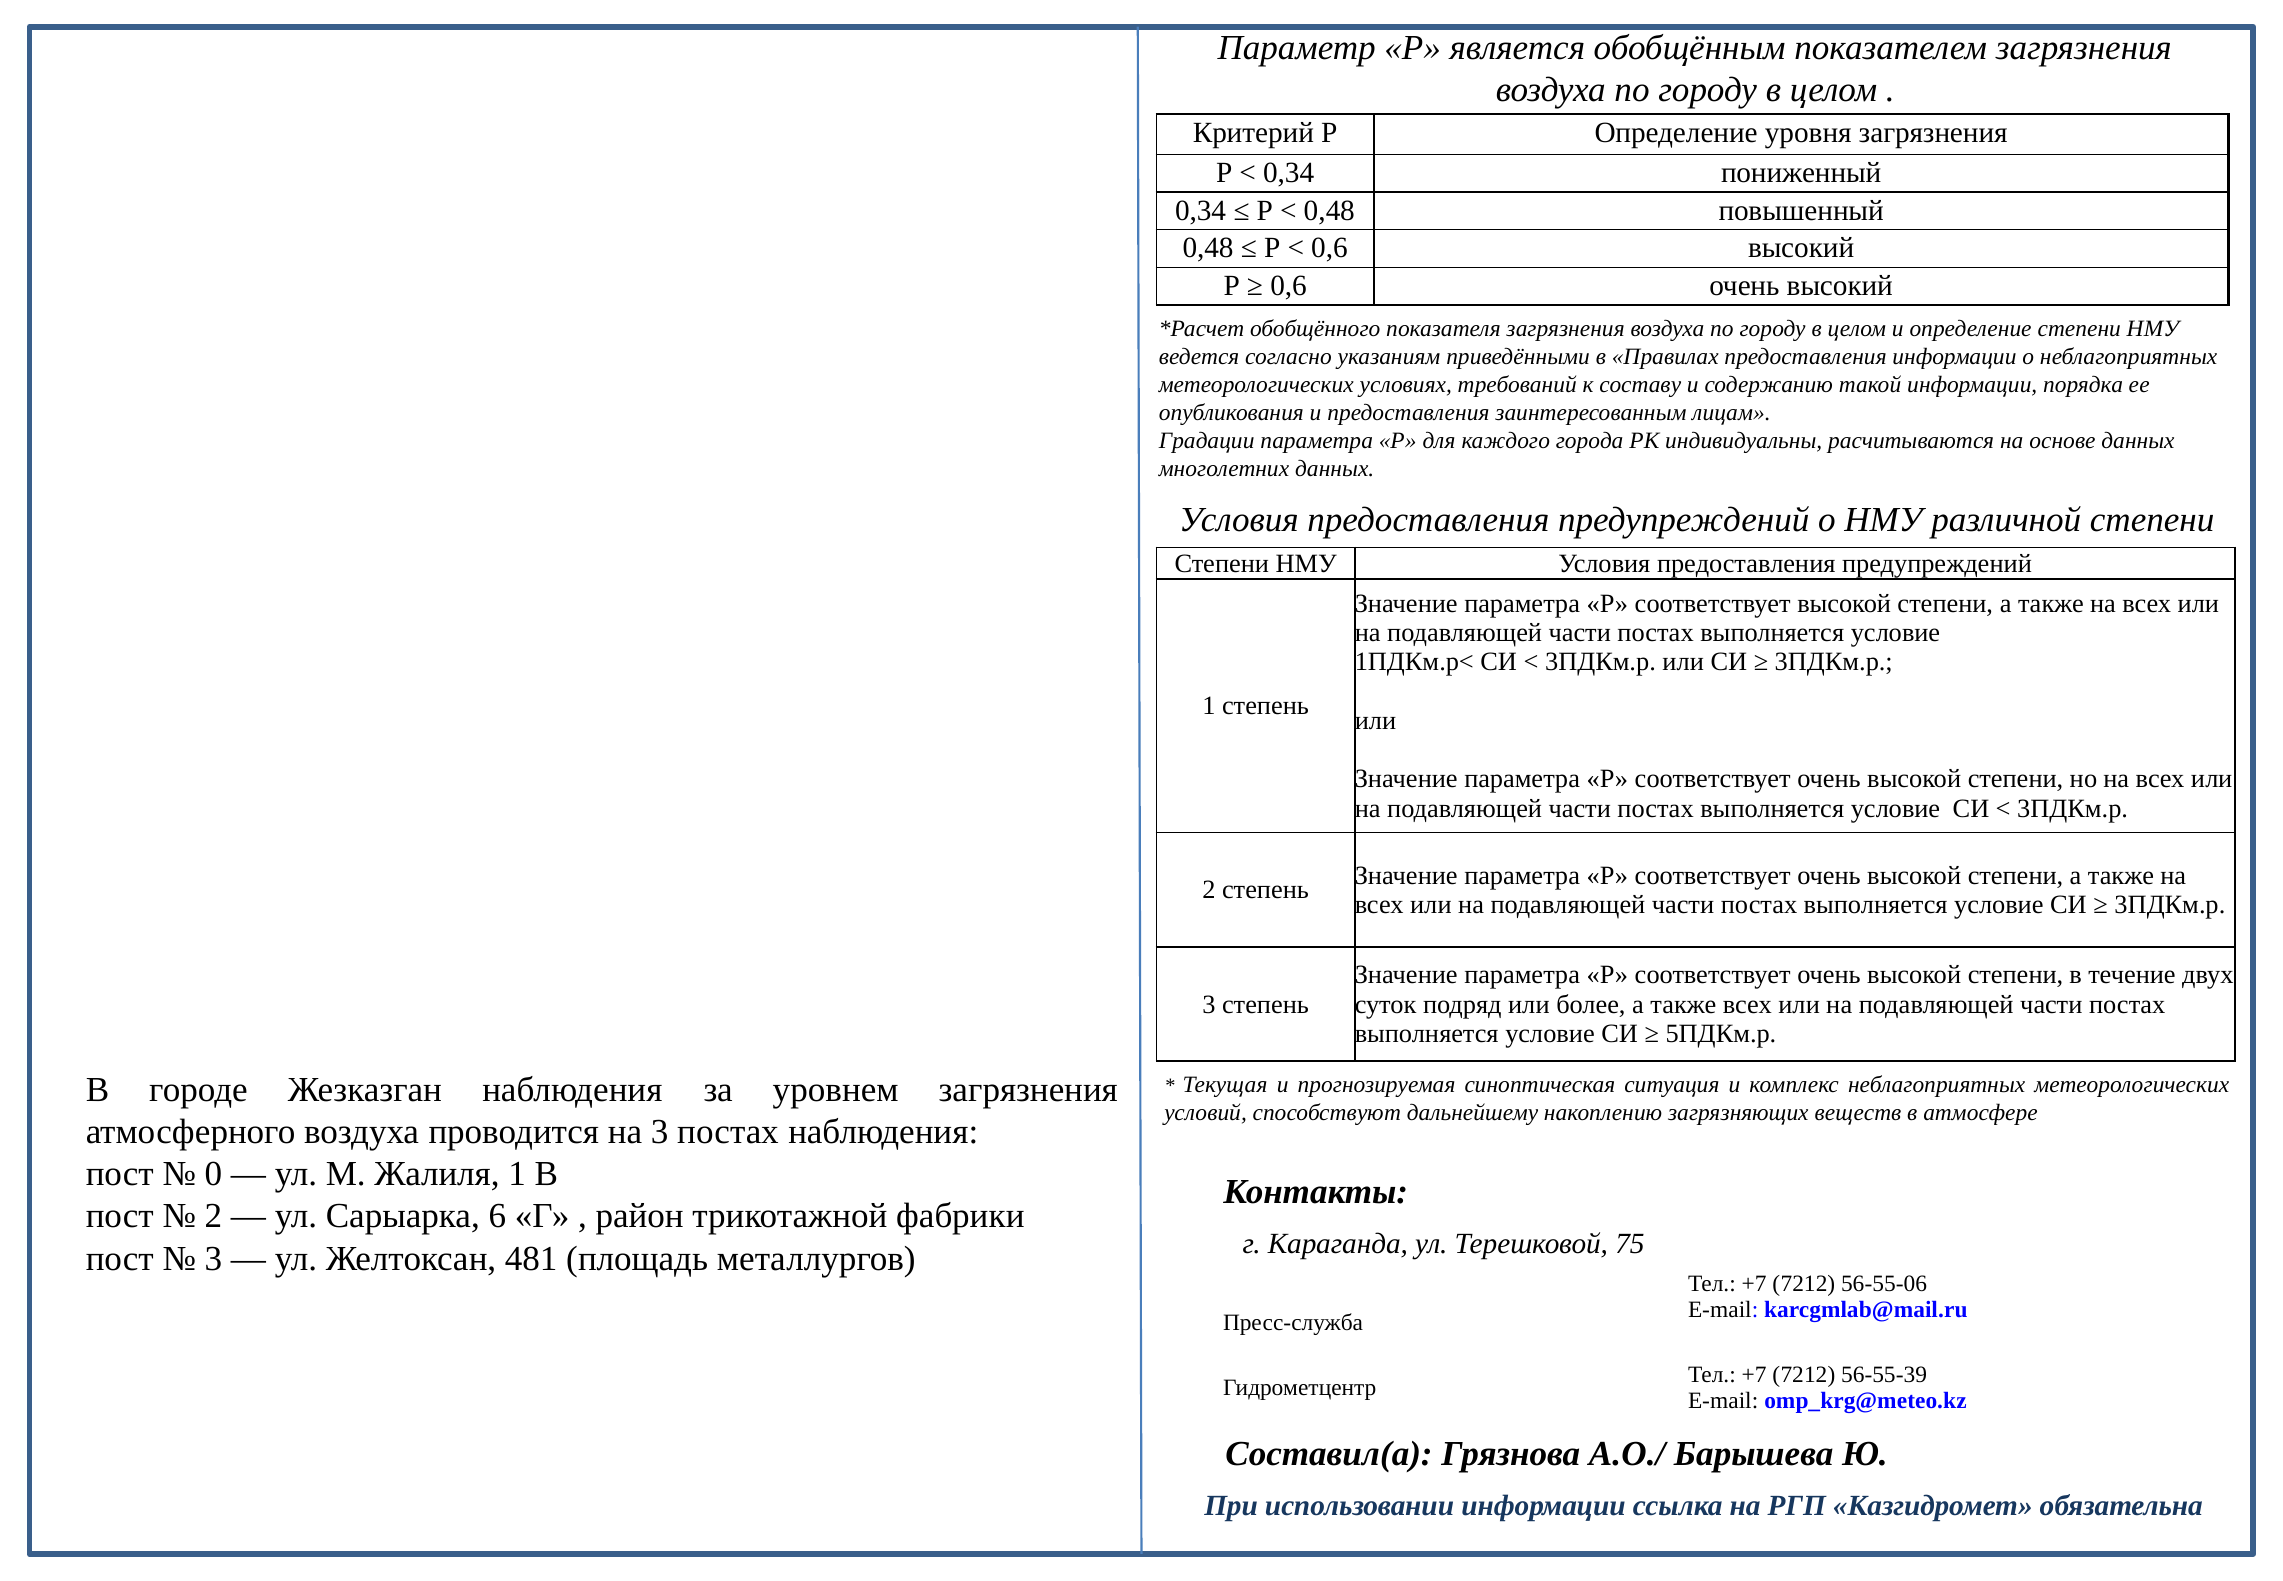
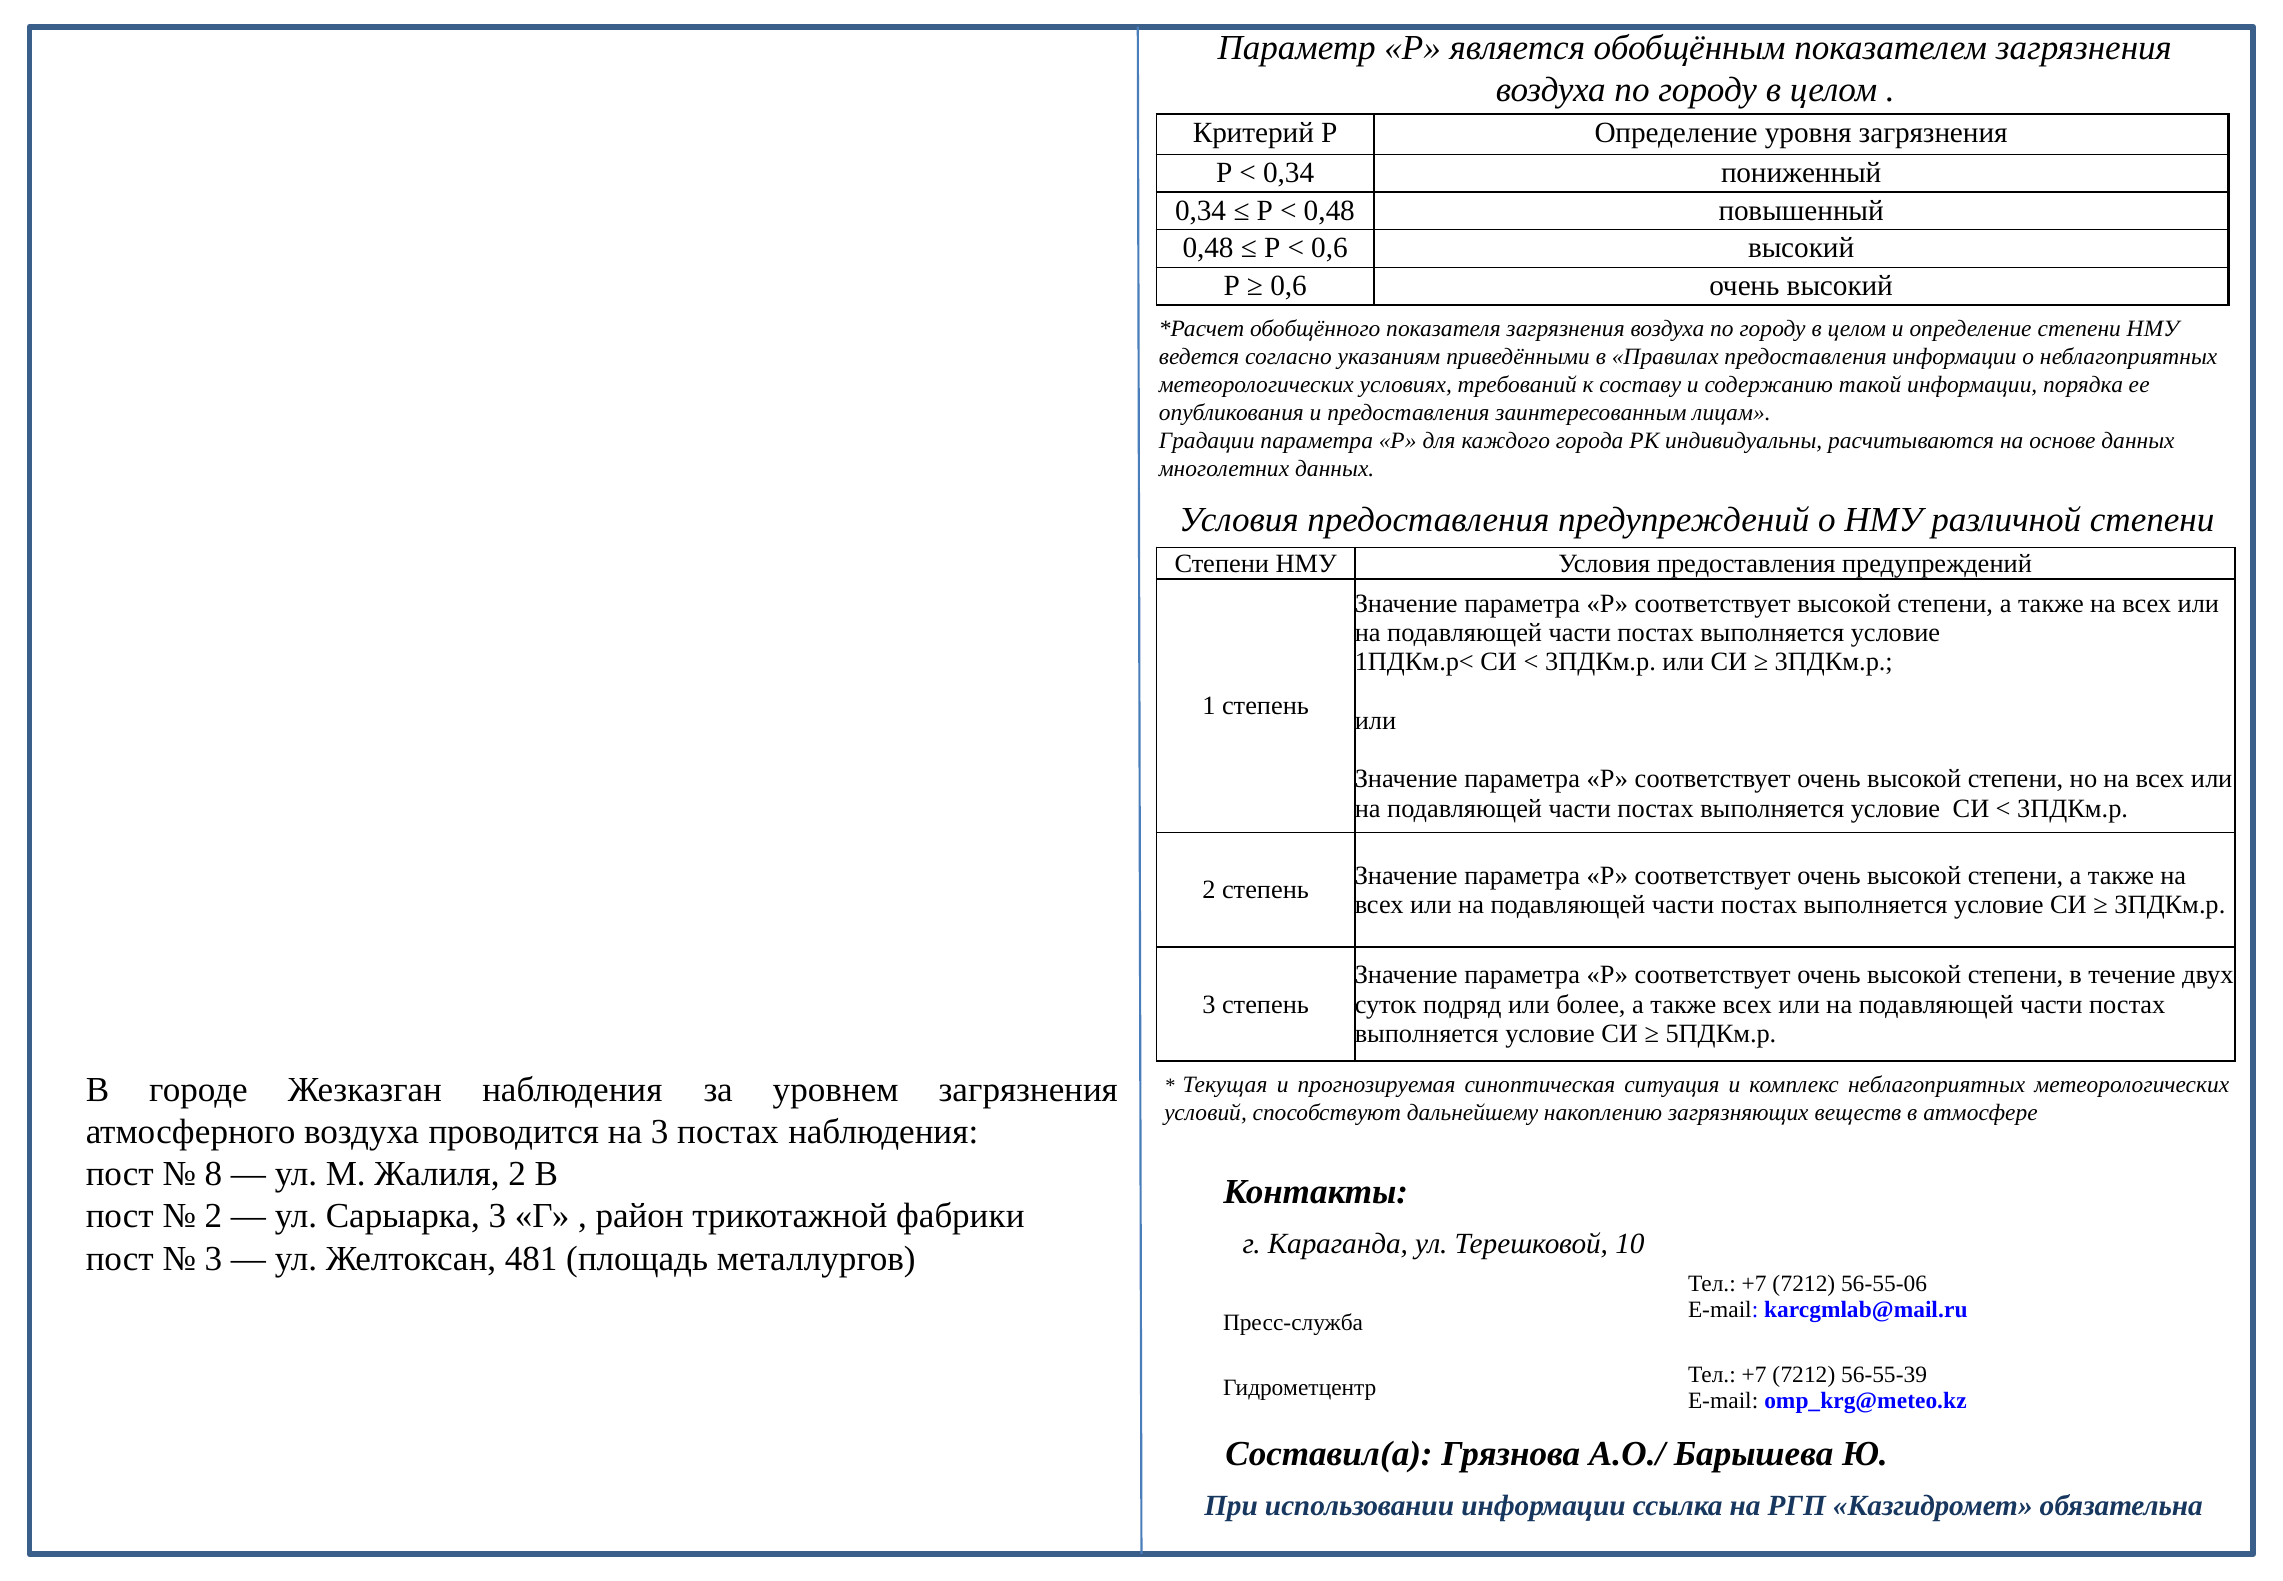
0: 0 -> 8 (213, 1174)
Жалиля 1: 1 -> 2 (517, 1174)
Сарыарка 6: 6 -> 3 (497, 1216)
75: 75 -> 10 (1630, 1244)
